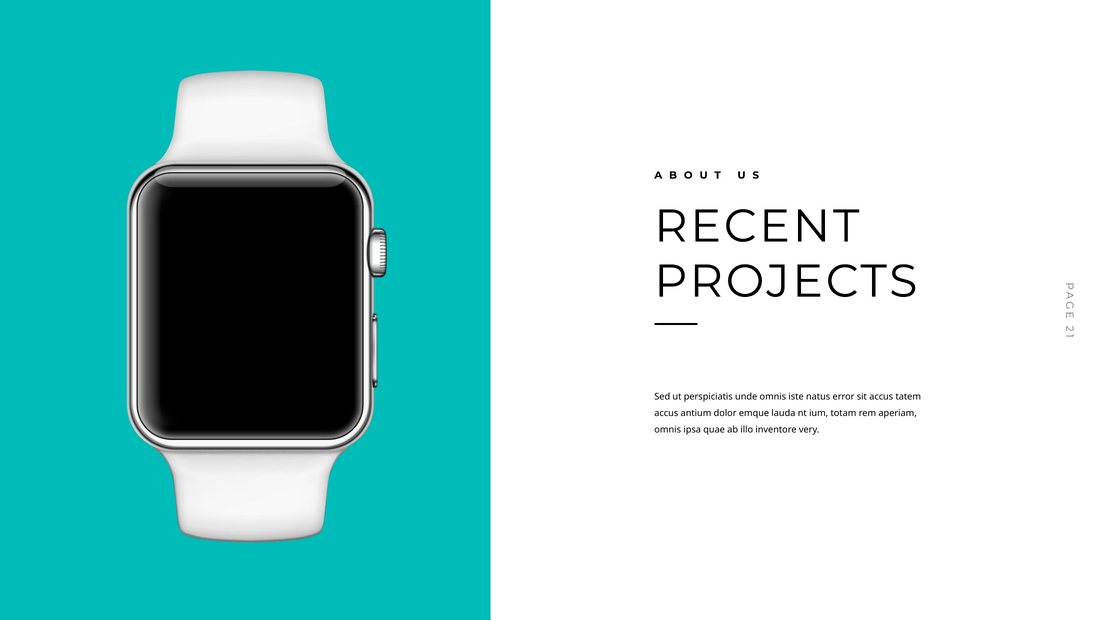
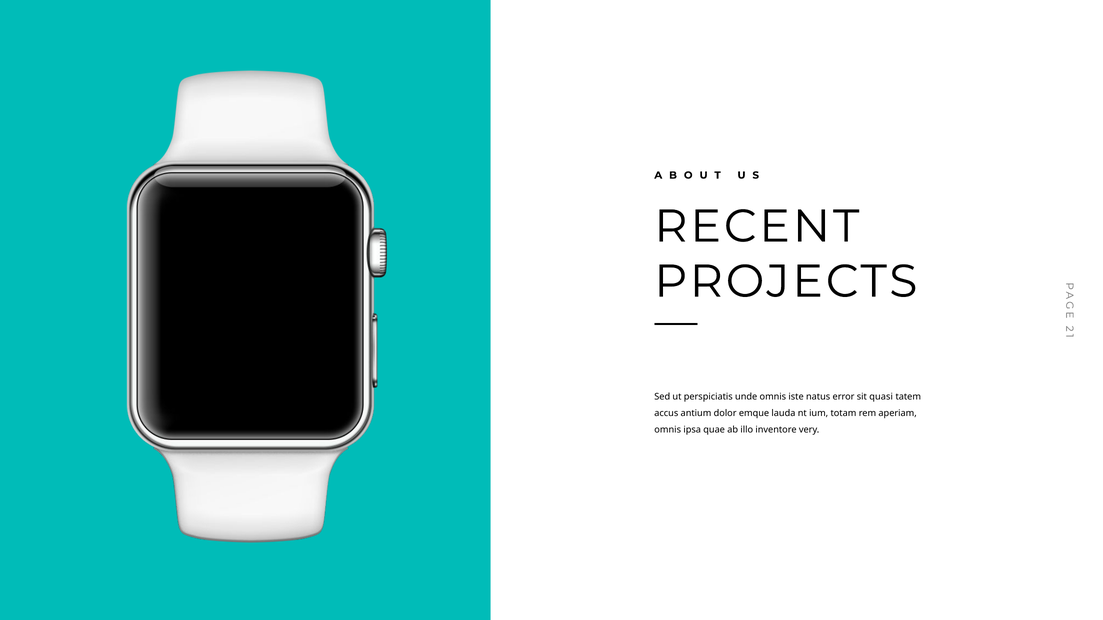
sit accus: accus -> quasi (881, 397)
